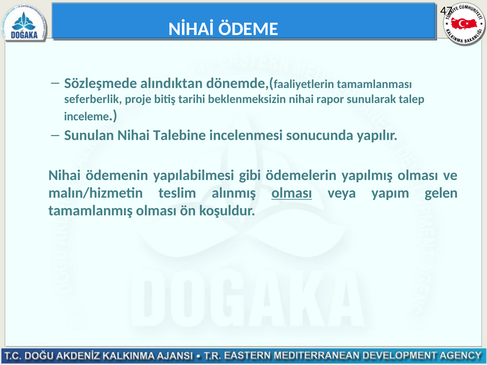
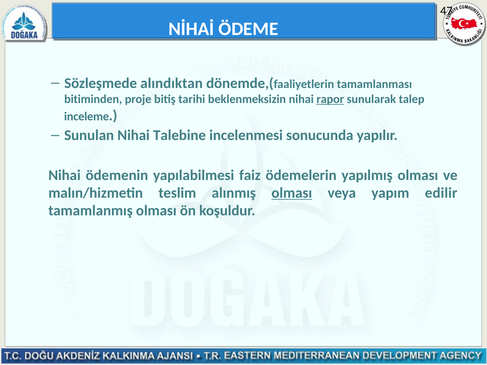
seferberlik: seferberlik -> bitiminden (93, 99)
rapor underline: none -> present (330, 99)
gibi: gibi -> faiz (250, 175)
gelen: gelen -> edilir (441, 193)
